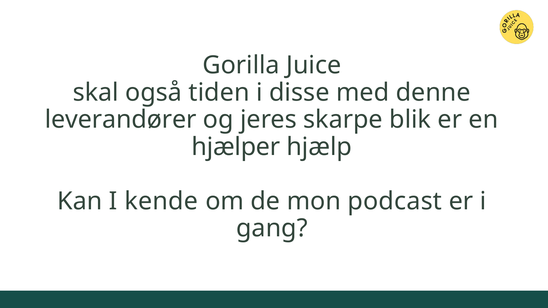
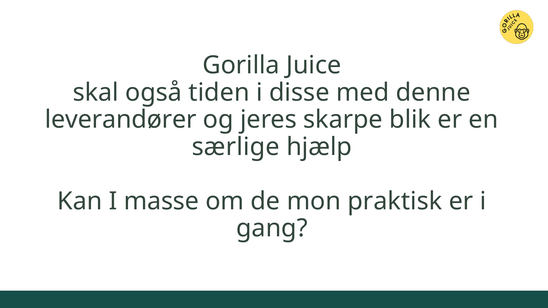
hjælper: hjælper -> særlige (236, 147)
kende: kende -> masse (161, 201)
podcast: podcast -> praktisk (395, 201)
